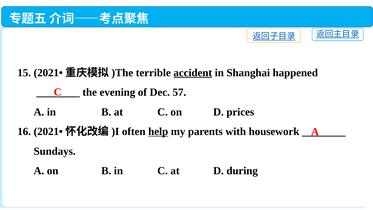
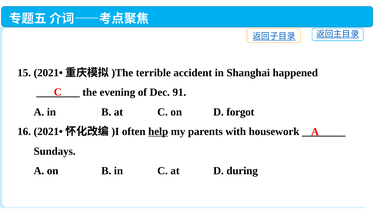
accident underline: present -> none (193, 73)
57: 57 -> 91 (179, 92)
prices: prices -> forgot (240, 112)
